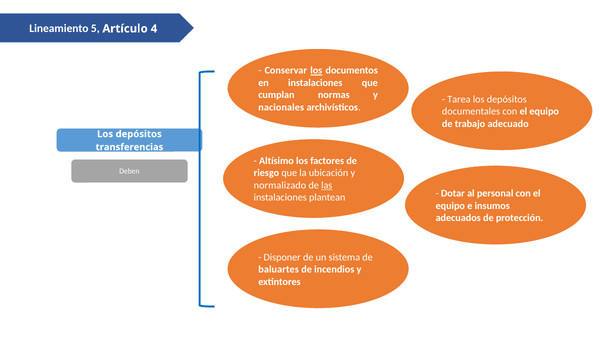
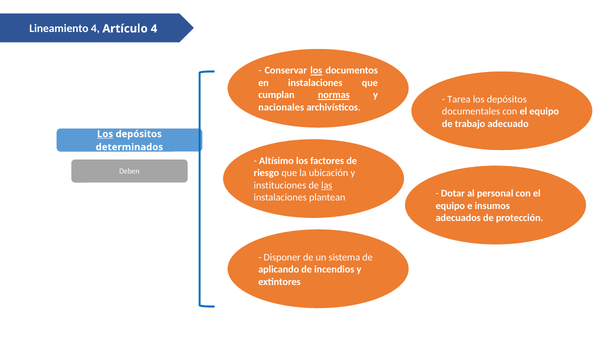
Lineamiento 5: 5 -> 4 (95, 29)
normas underline: none -> present (334, 95)
Los underline: none -> present (105, 134)
transferencias: transferencias -> determinados (129, 147)
normalizado: normalizado -> instituciones (280, 185)
baluartes: baluartes -> aplicando (279, 269)
